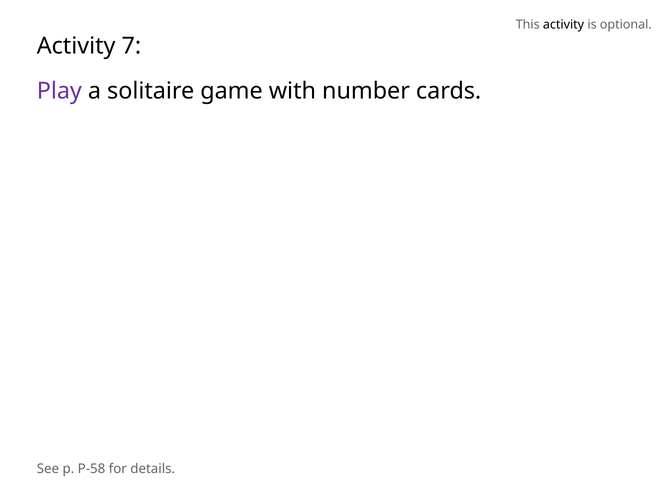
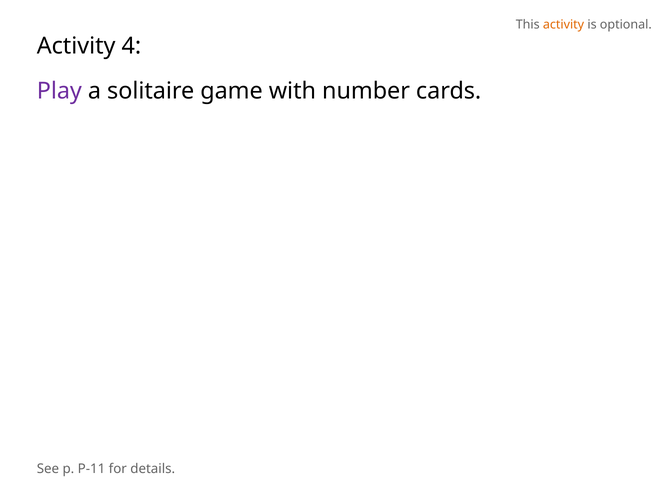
activity colour: black -> orange (564, 25)
7: 7 -> 4 (131, 46)
P-58: P-58 -> P-11 (92, 469)
